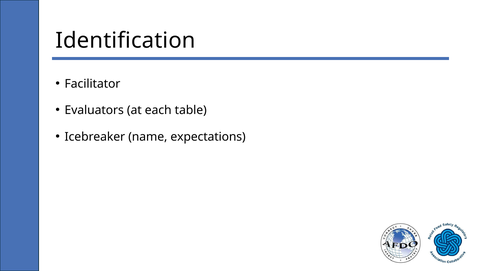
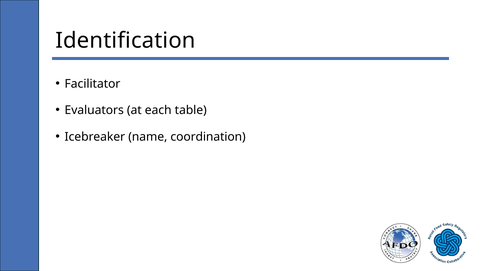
expectations: expectations -> coordination (208, 137)
